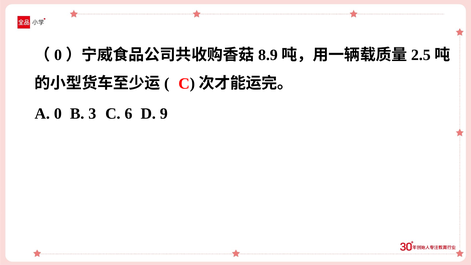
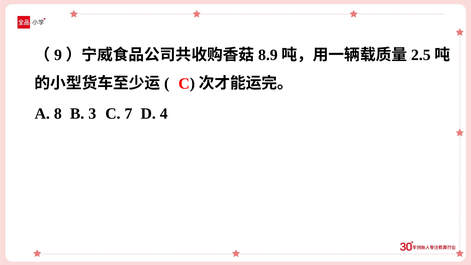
0: 0 -> 9 (58, 55)
A 0: 0 -> 8 (58, 114)
6: 6 -> 7 (128, 114)
9: 9 -> 4 (164, 114)
